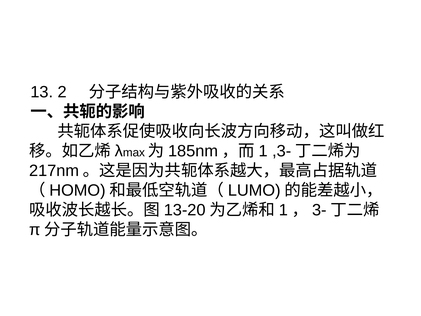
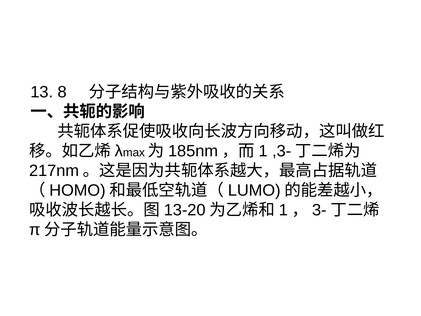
2: 2 -> 8 (62, 92)
